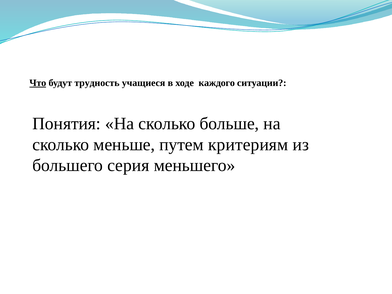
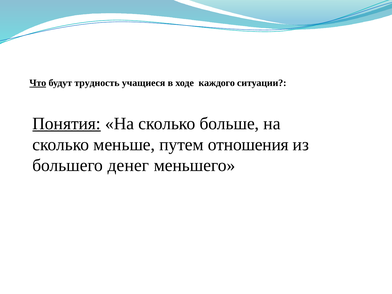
Понятия underline: none -> present (67, 124)
критериям: критериям -> отношения (248, 145)
серия: серия -> денег (128, 165)
